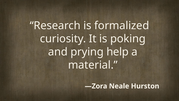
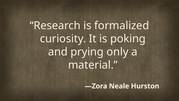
help: help -> only (117, 52)
